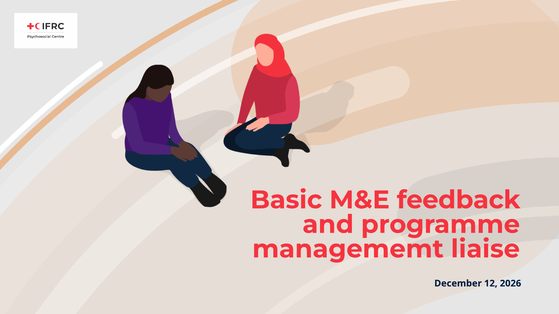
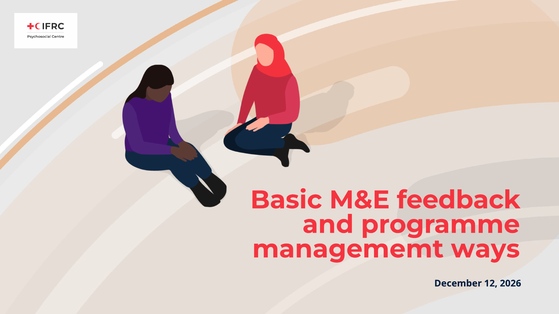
liaise: liaise -> ways (485, 249)
